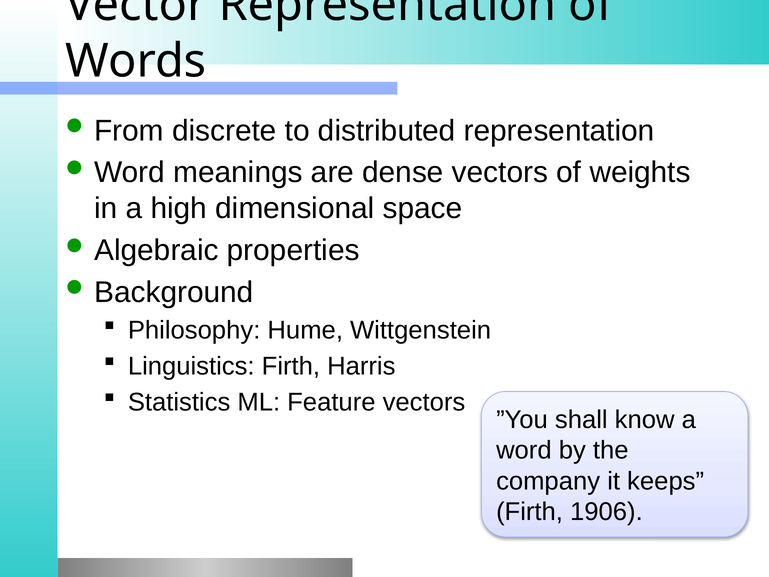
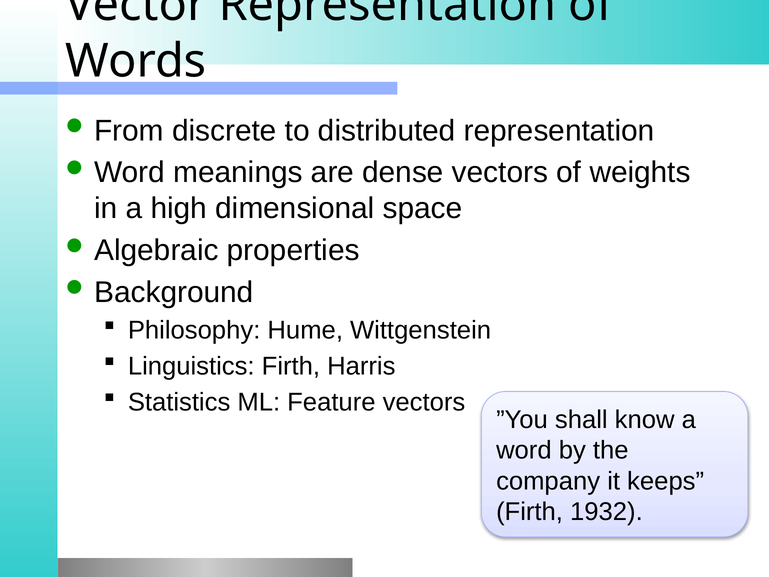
1906: 1906 -> 1932 (606, 512)
